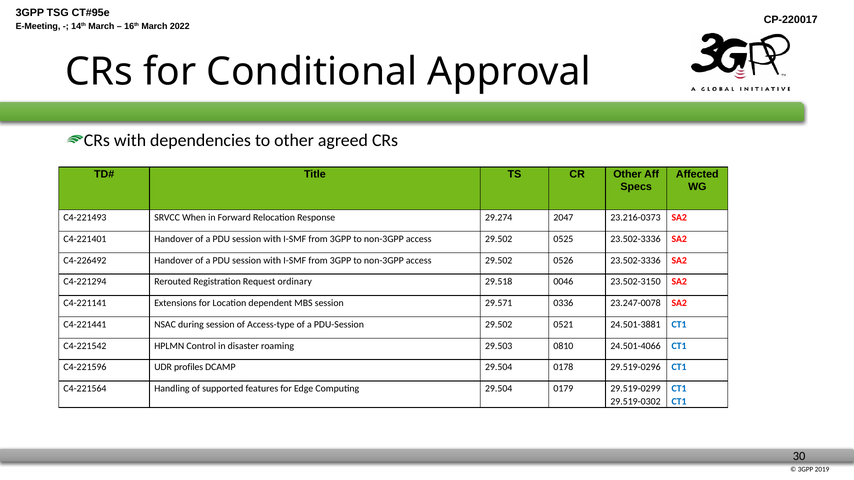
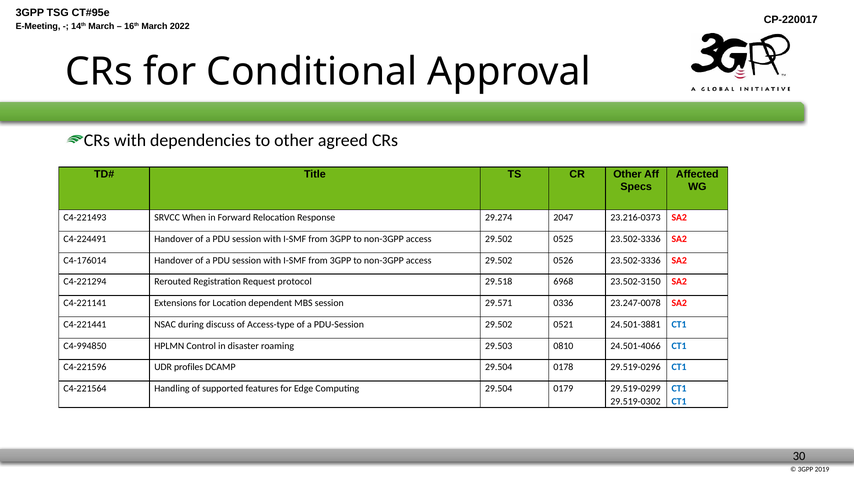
C4-221401: C4-221401 -> C4-224491 (85, 239)
C4-226492: C4-226492 -> C4-176014 (85, 261)
ordinary: ordinary -> protocol (295, 282)
0046: 0046 -> 6968 (563, 282)
during session: session -> discuss (220, 325)
C4-221542: C4-221542 -> C4-994850 (85, 346)
